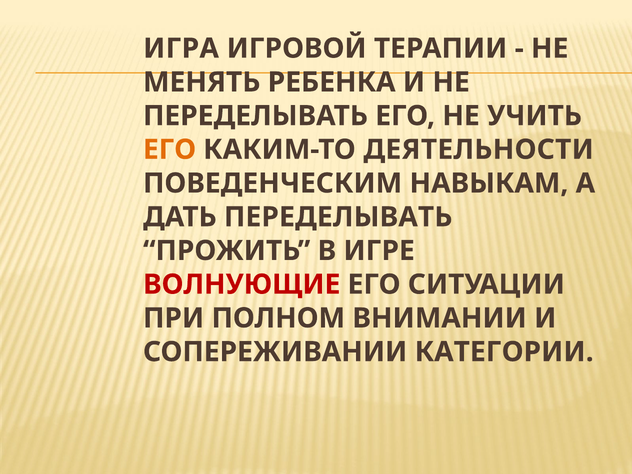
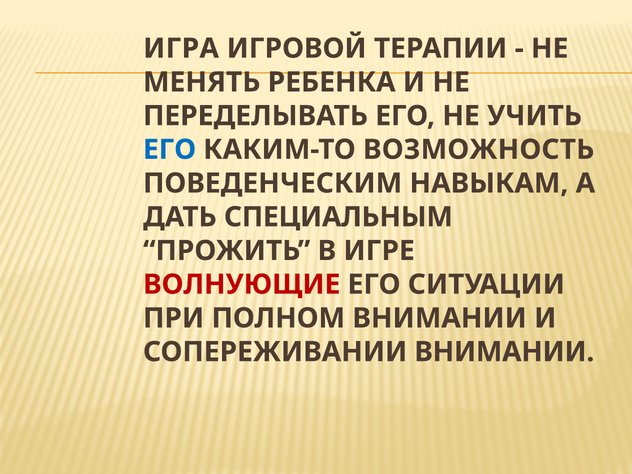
ЕГО colour: orange -> blue (170, 150)
ДЕЯТЕЛЬНОСТИ: ДЕЯТЕЛЬНОСТИ -> ВОЗМОЖНОСТЬ (479, 150)
ДАТЬ ПЕРЕДЕЛЫВАТЬ: ПЕРЕДЕЛЫВАТЬ -> СПЕЦИАЛЬНЫМ (338, 217)
СОПЕРЕЖИВАНИИ КАТЕГОРИИ: КАТЕГОРИИ -> ВНИМАНИИ (504, 352)
